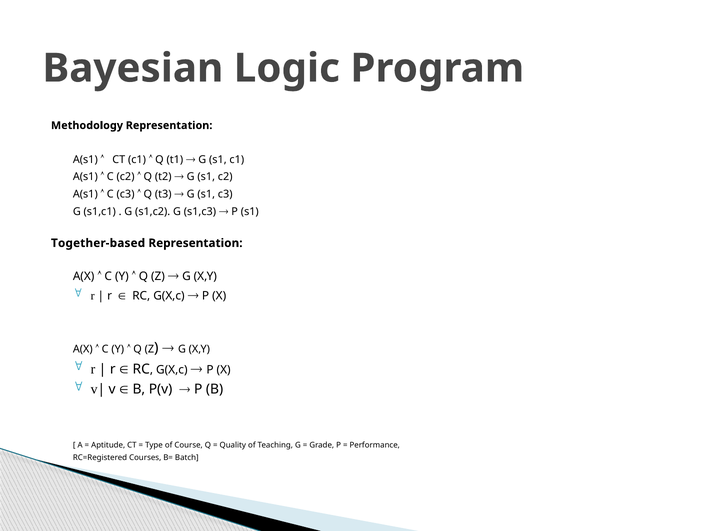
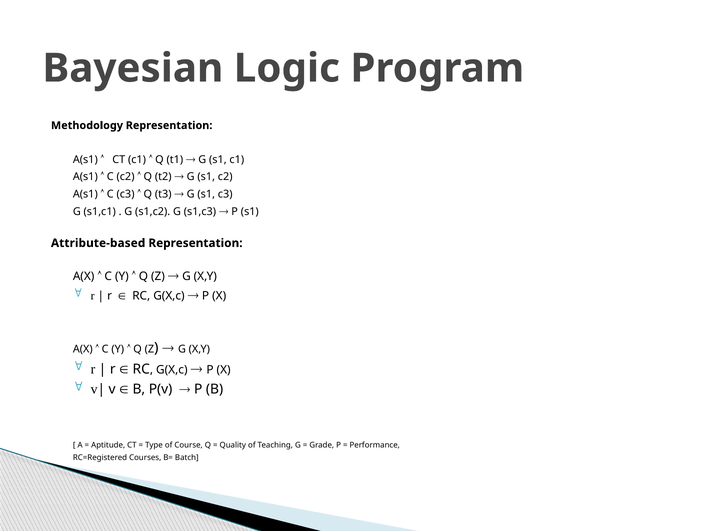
Together-based: Together-based -> Attribute-based (98, 243)
